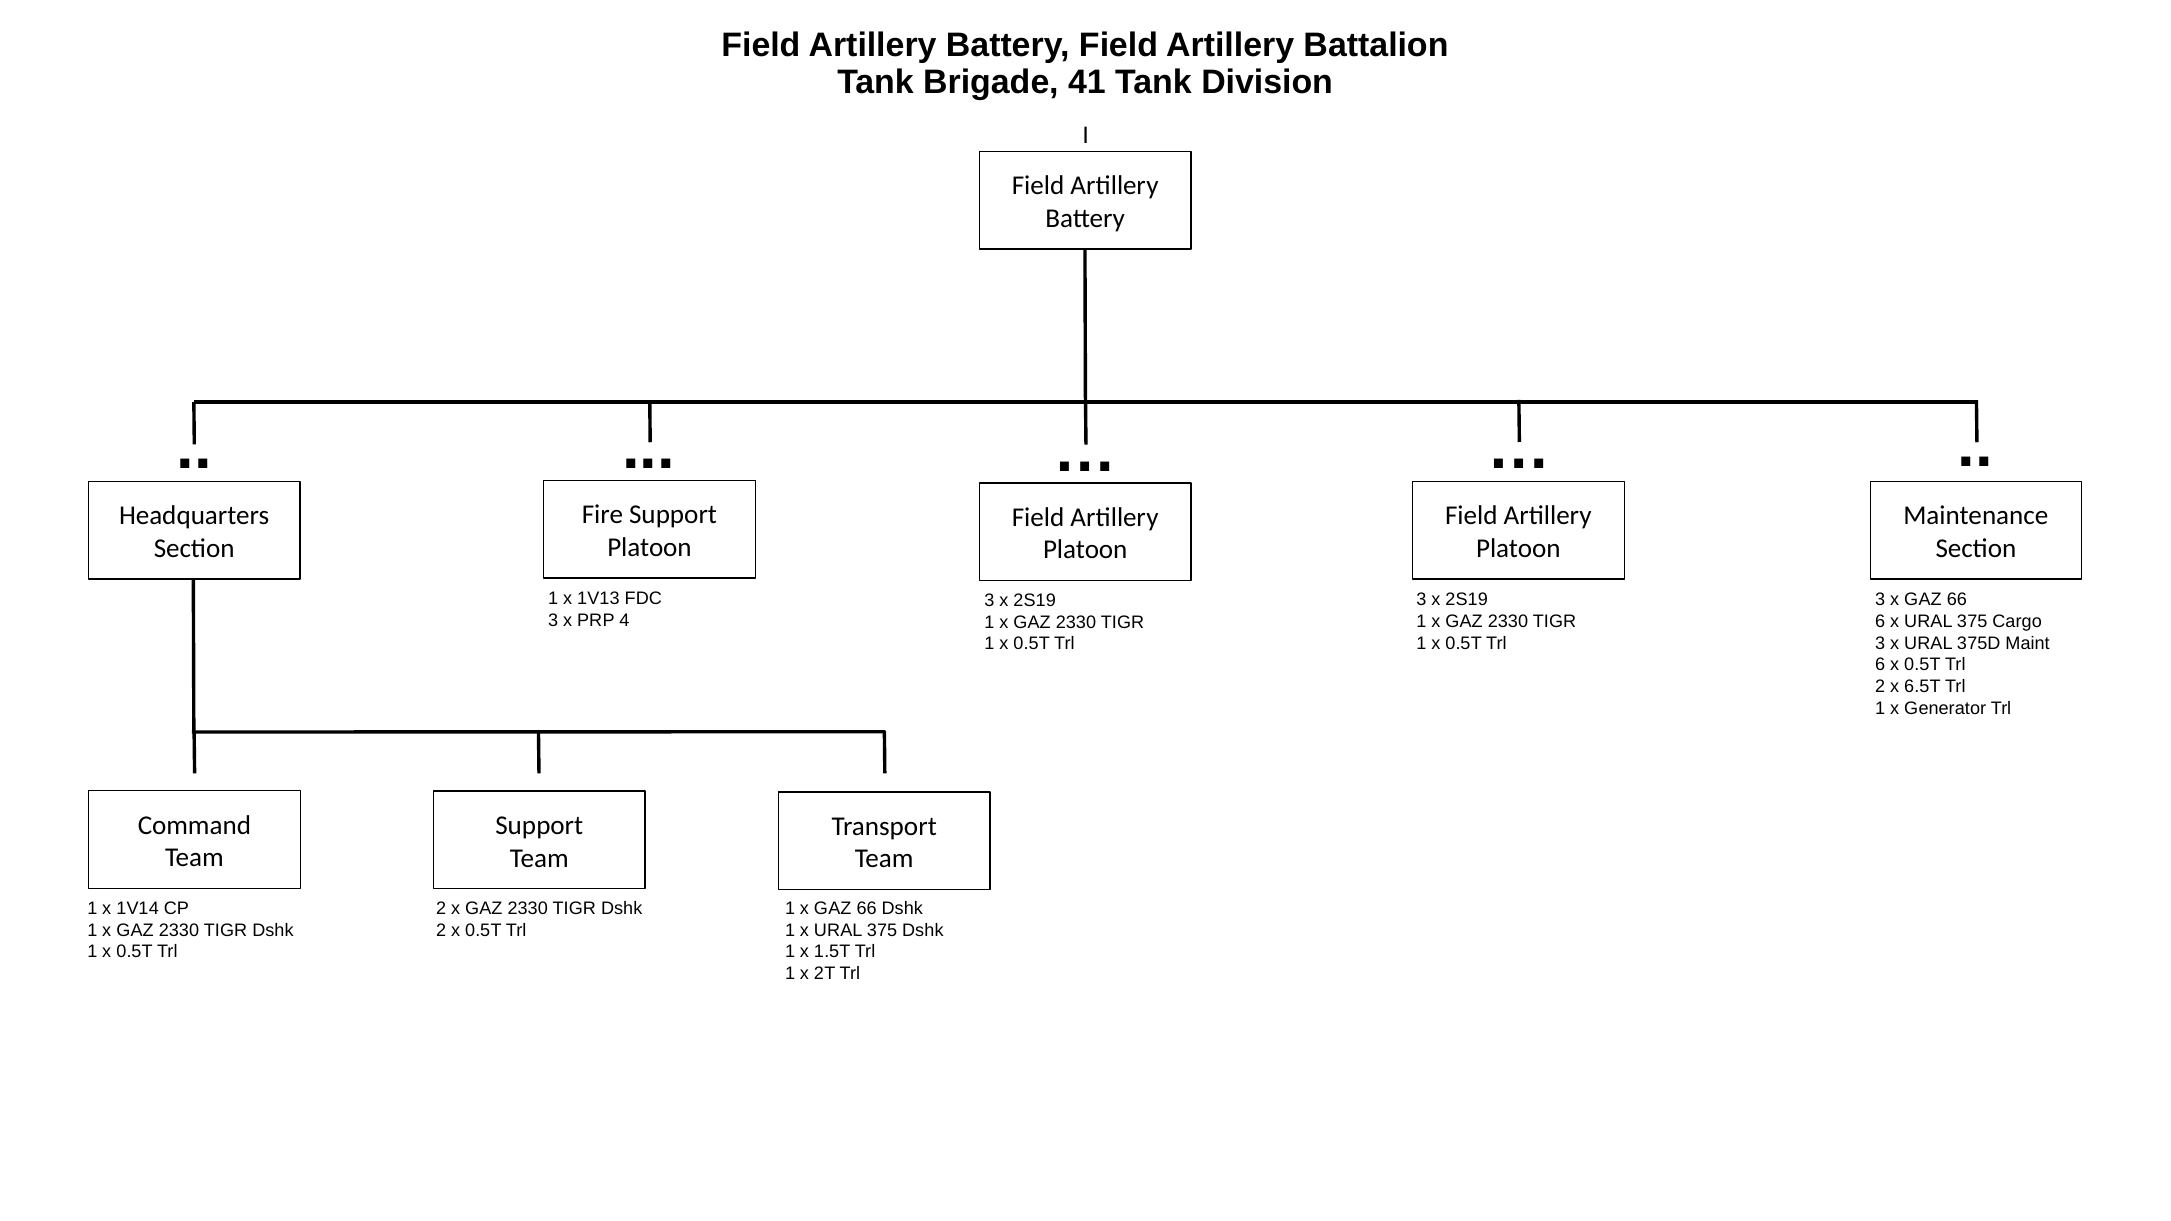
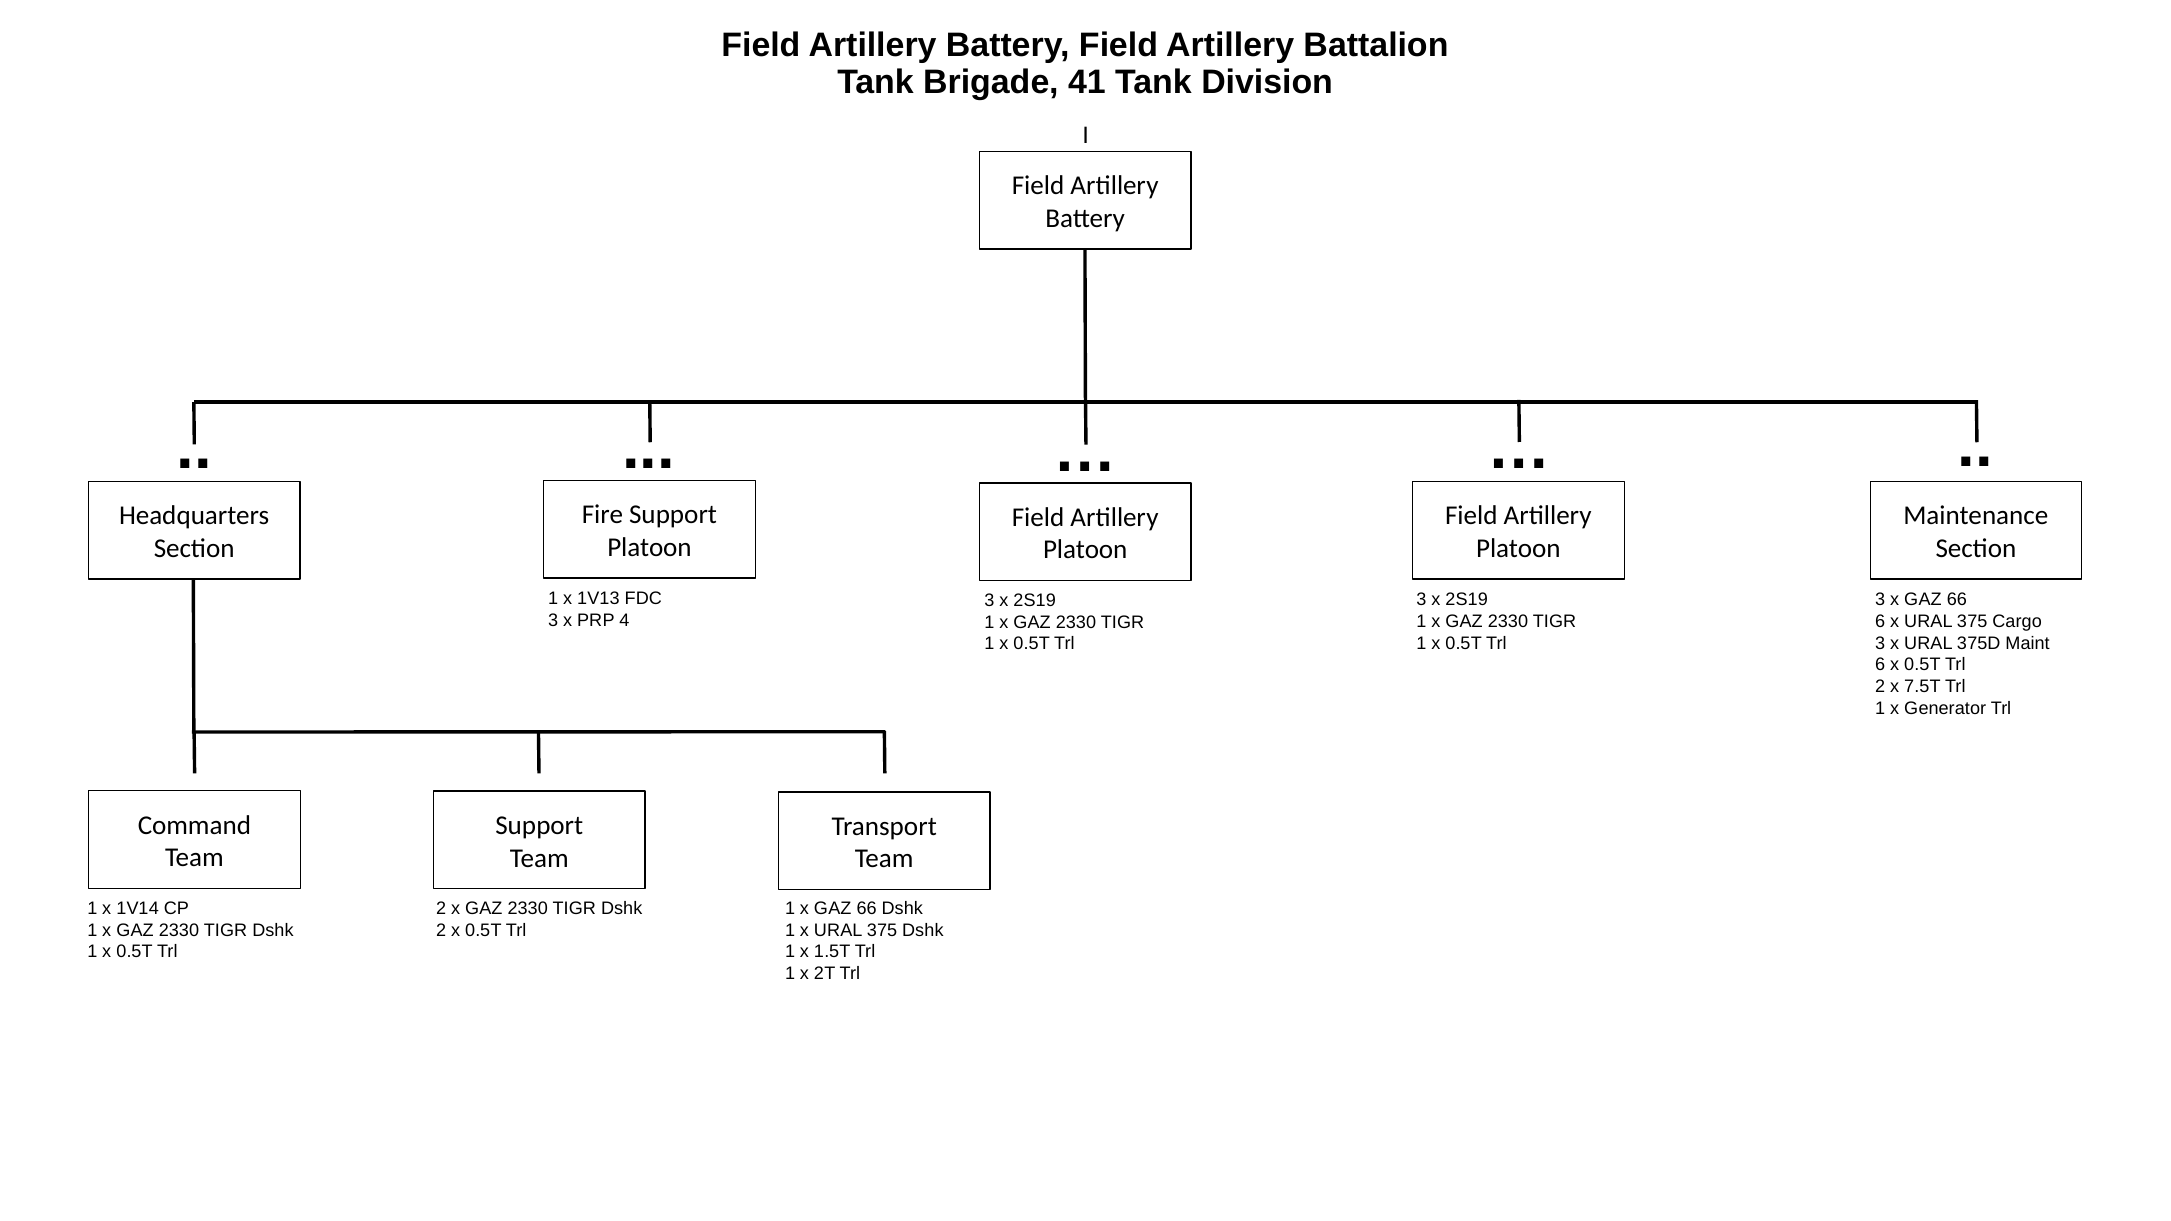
6.5T: 6.5T -> 7.5T (1922, 687)
